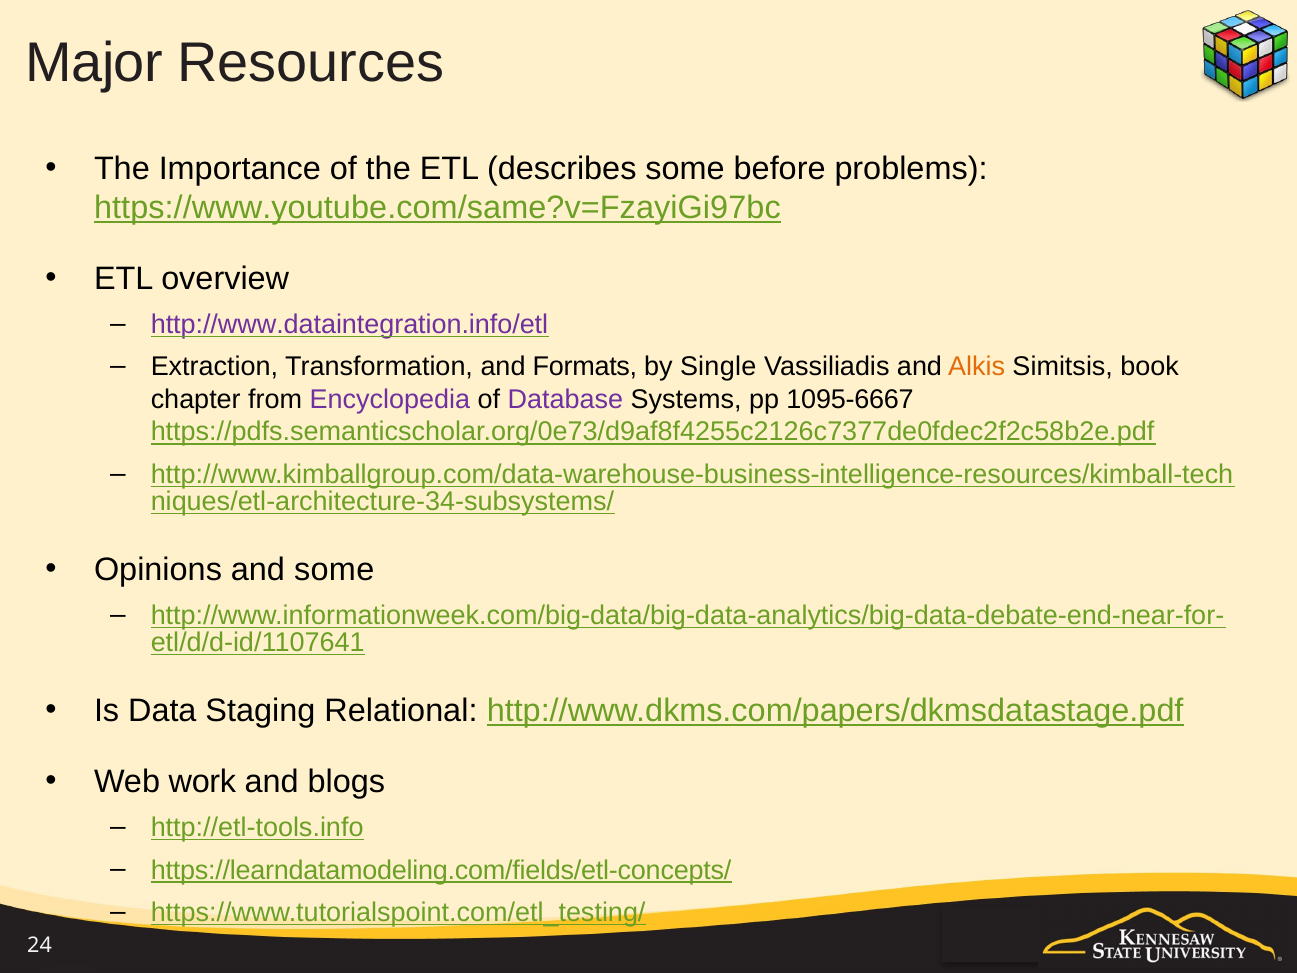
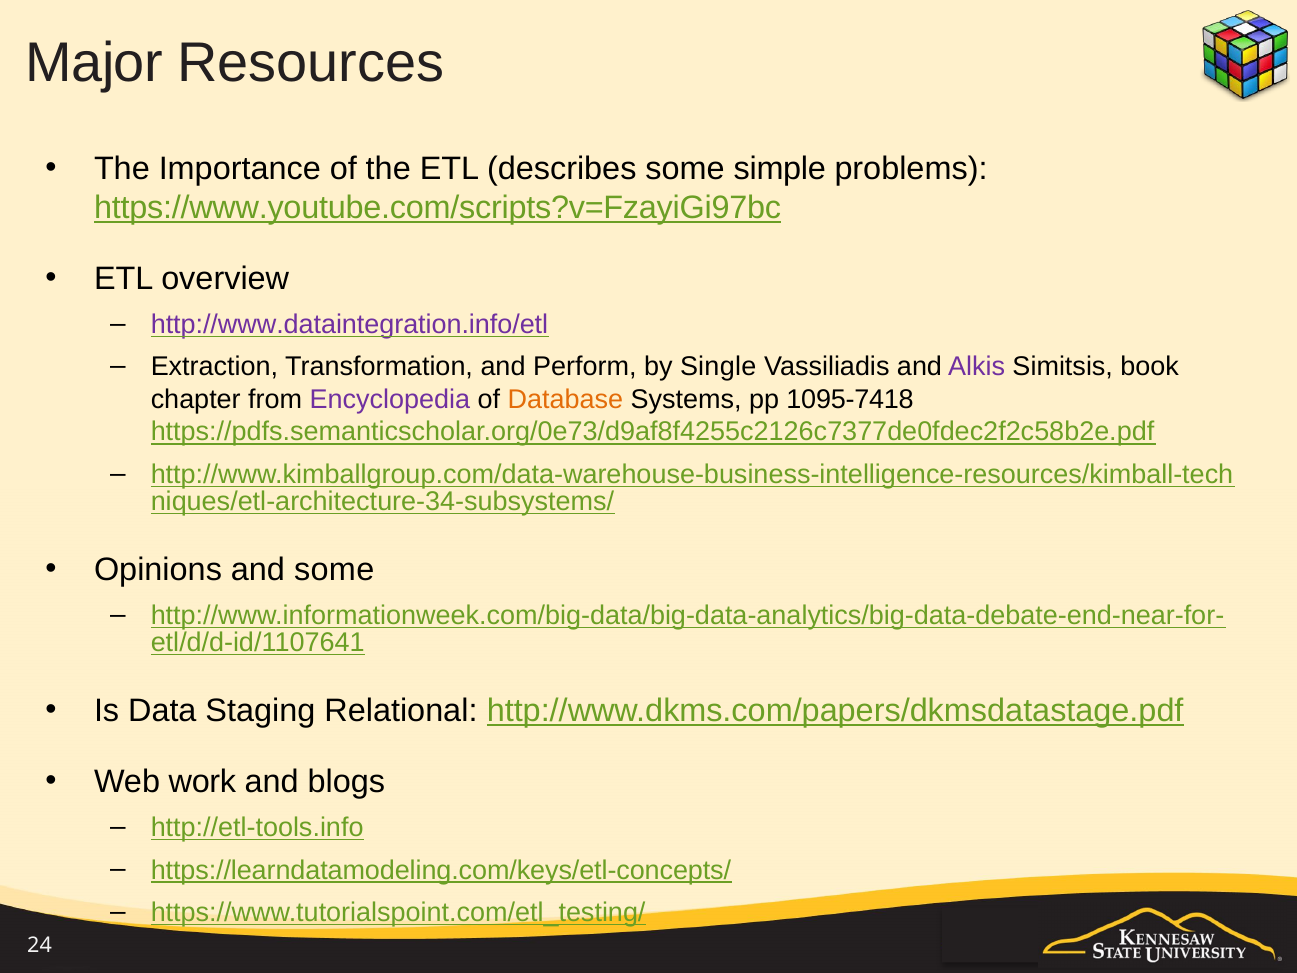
before: before -> simple (780, 169)
https://www.youtube.com/same?v=FzayiGi97bc: https://www.youtube.com/same?v=FzayiGi97bc -> https://www.youtube.com/scripts?v=FzayiGi97bc (438, 208)
Formats: Formats -> Perform (585, 367)
Alkis colour: orange -> purple (977, 367)
Database colour: purple -> orange (565, 399)
1095-6667: 1095-6667 -> 1095-7418 (850, 399)
https://learndatamodeling.com/fields/etl-concepts/: https://learndatamodeling.com/fields/etl-concepts/ -> https://learndatamodeling.com/keys/etl-concepts/ (441, 870)
